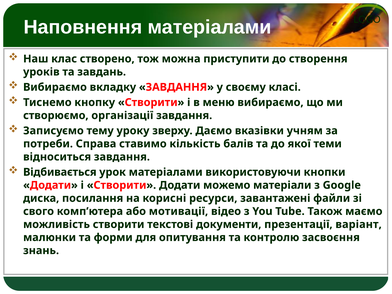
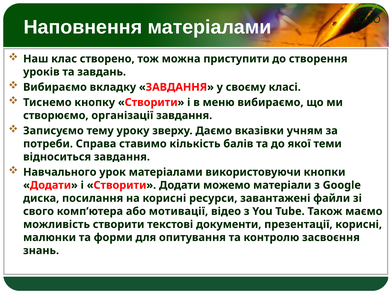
Відбивається: Відбивається -> Навчального (60, 172)
презентації варіант: варіант -> корисні (359, 224)
